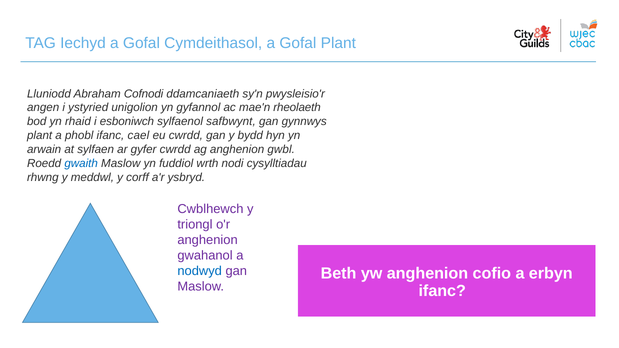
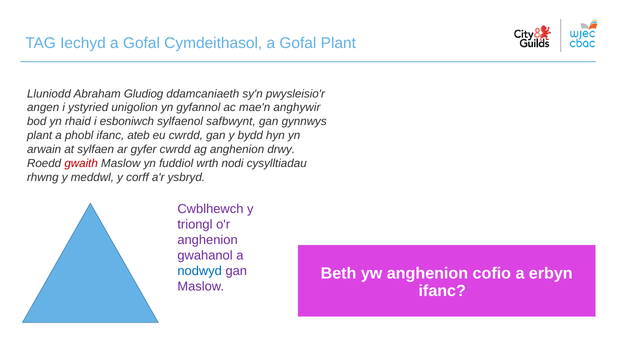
Cofnodi: Cofnodi -> Gludiog (144, 94)
rheolaeth: rheolaeth -> anghywir (297, 108)
cael: cael -> ateb (139, 136)
gwbl: gwbl -> drwy (281, 149)
gwaith colour: blue -> red (81, 163)
